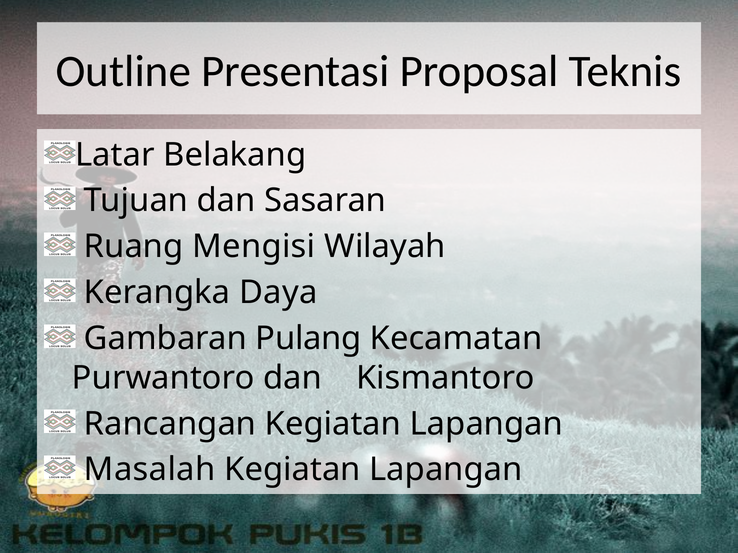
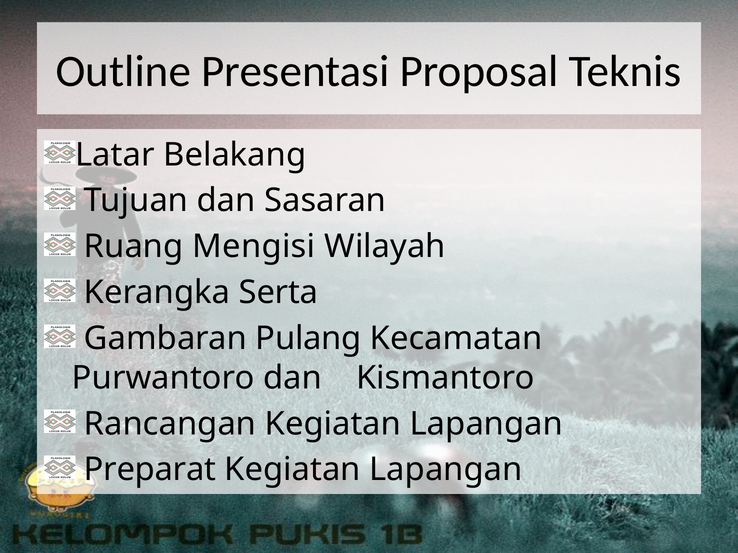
Daya: Daya -> Serta (279, 293)
Masalah: Masalah -> Preparat (150, 470)
